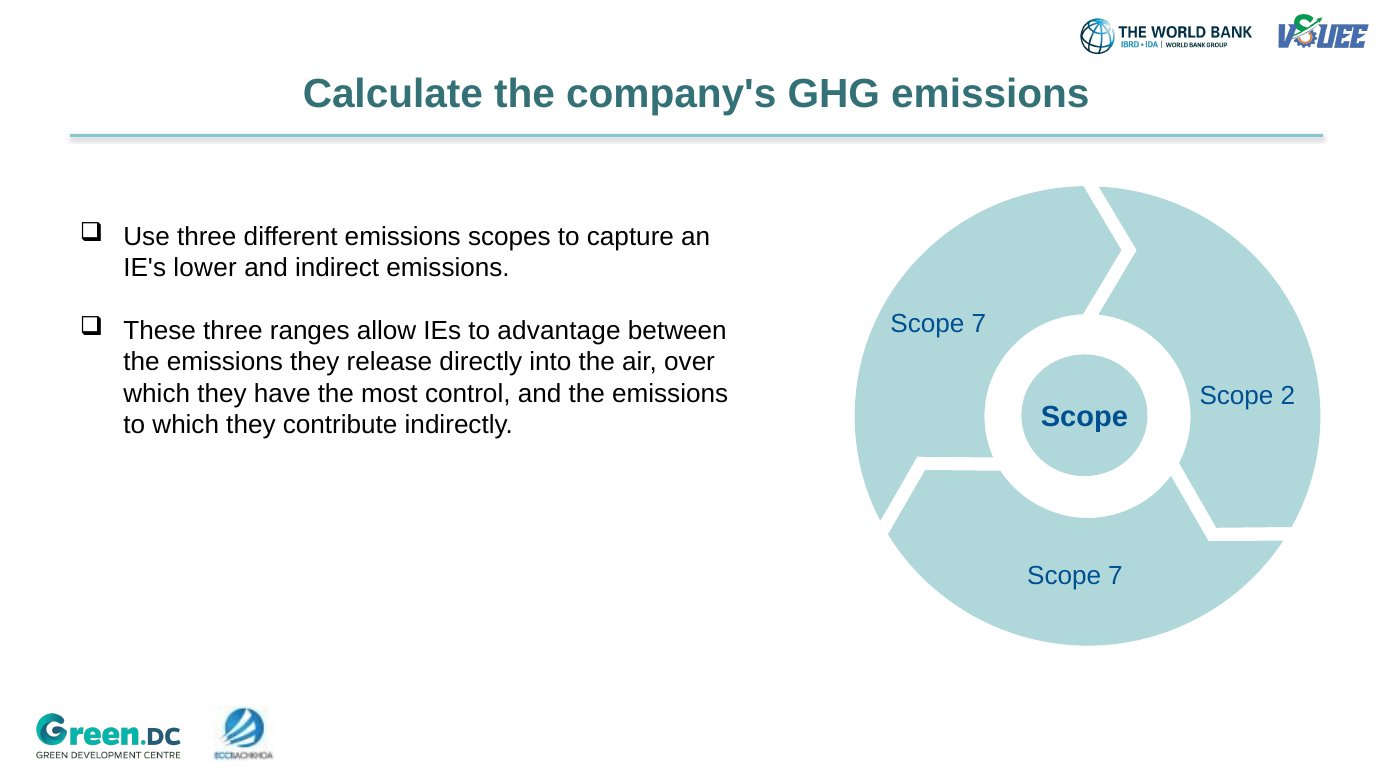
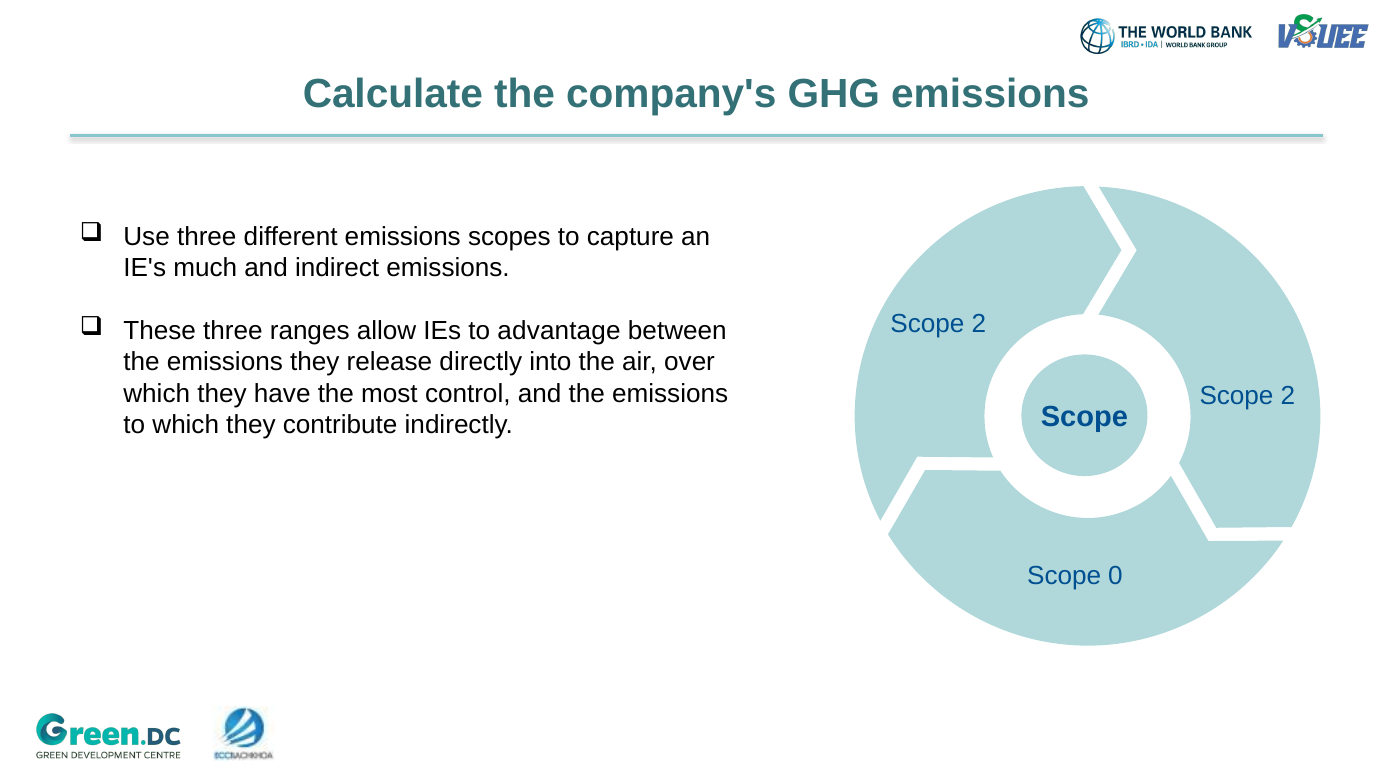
lower: lower -> much (205, 268)
7: 7 -> 2 (979, 324)
7: 7 -> 0 (1115, 575)
